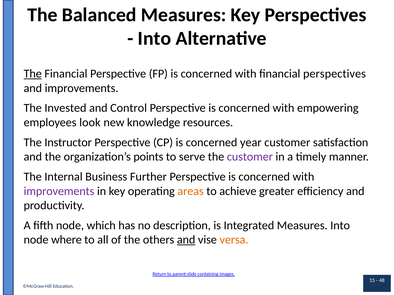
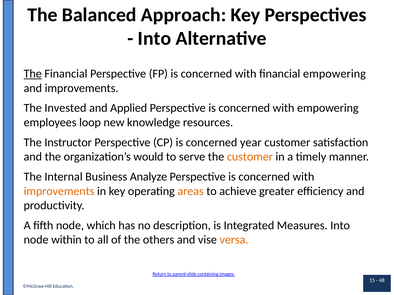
Balanced Measures: Measures -> Approach (184, 15)
financial perspectives: perspectives -> empowering (334, 74)
Control: Control -> Applied (129, 108)
look: look -> loop (90, 123)
points: points -> would (148, 157)
customer colour: purple -> orange (250, 157)
Further: Further -> Analyze (148, 177)
improvements colour: purple -> orange (59, 191)
where: where -> within (66, 240)
and underline: present -> none (186, 240)
